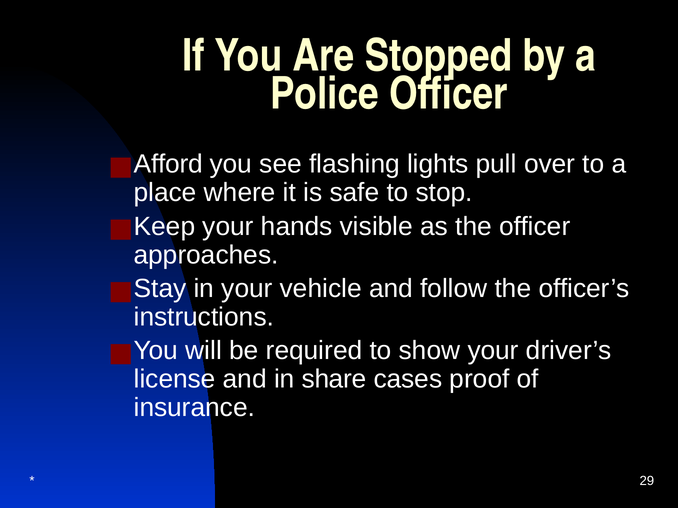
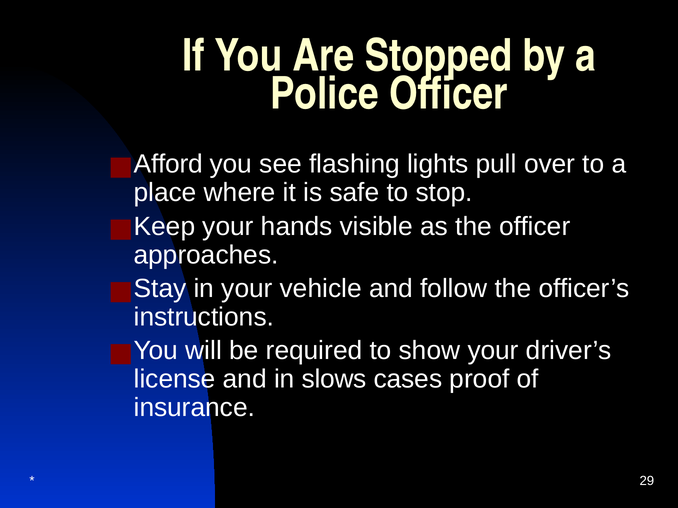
share: share -> slows (334, 380)
